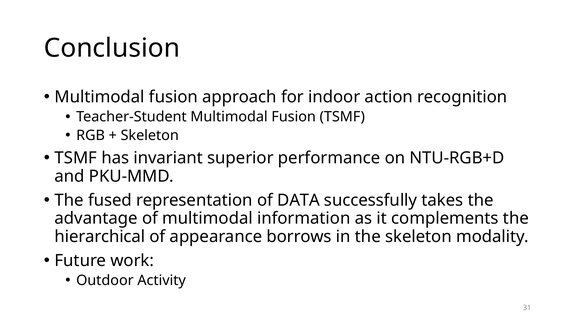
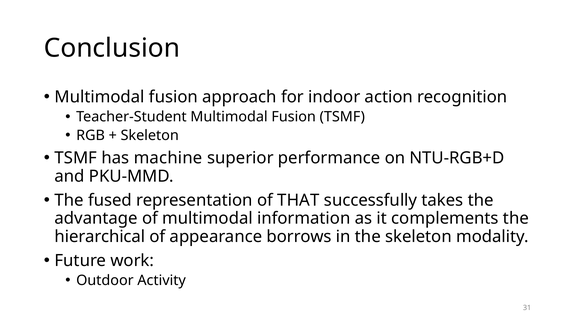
invariant: invariant -> machine (168, 158)
DATA: DATA -> THAT (298, 201)
